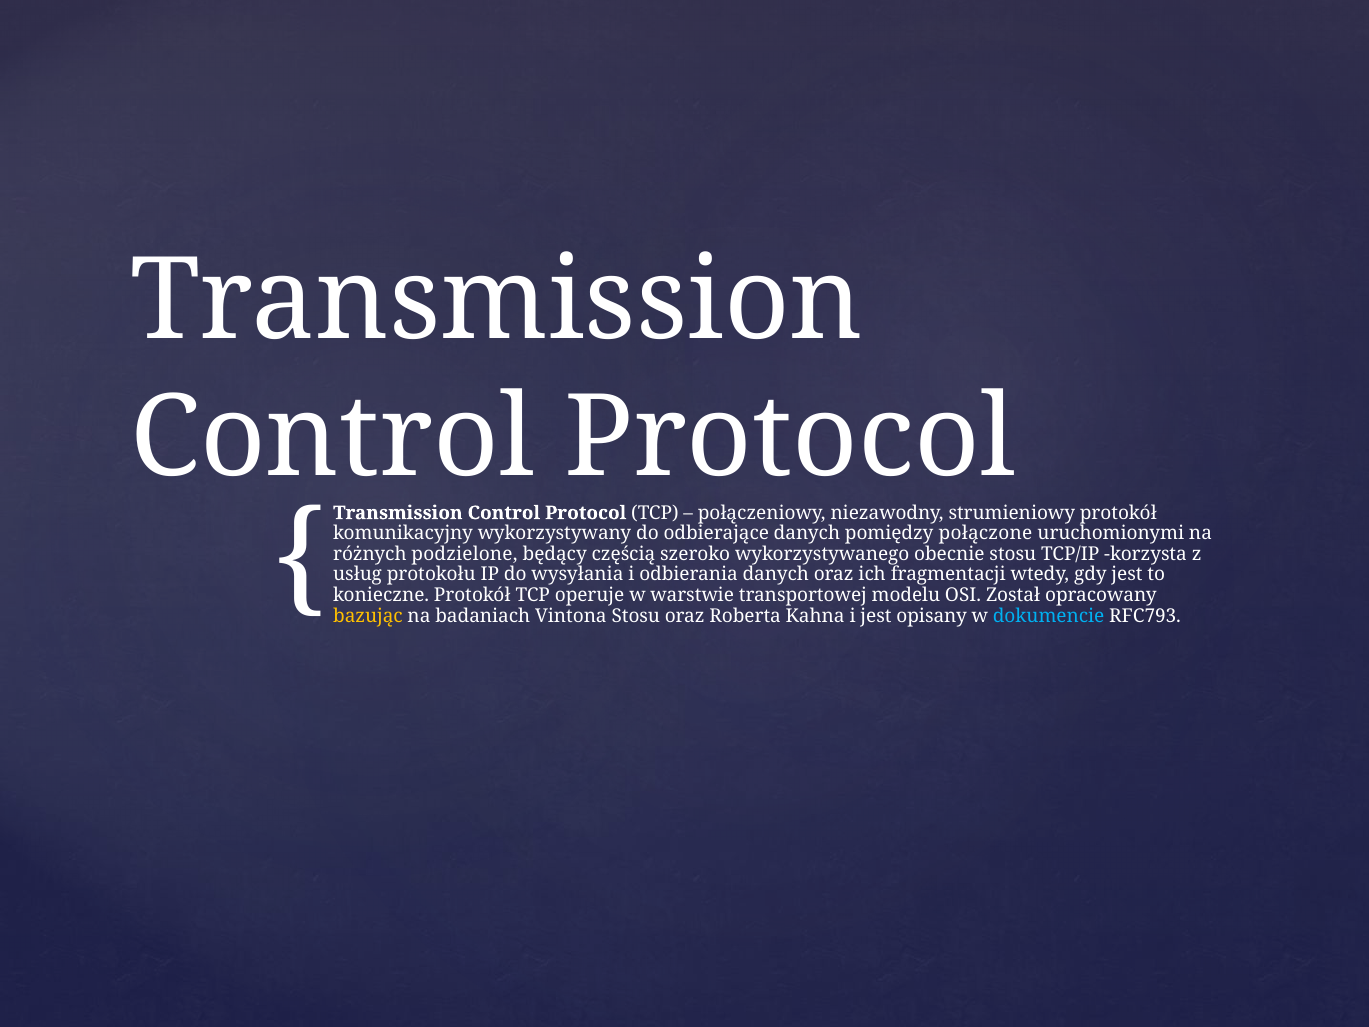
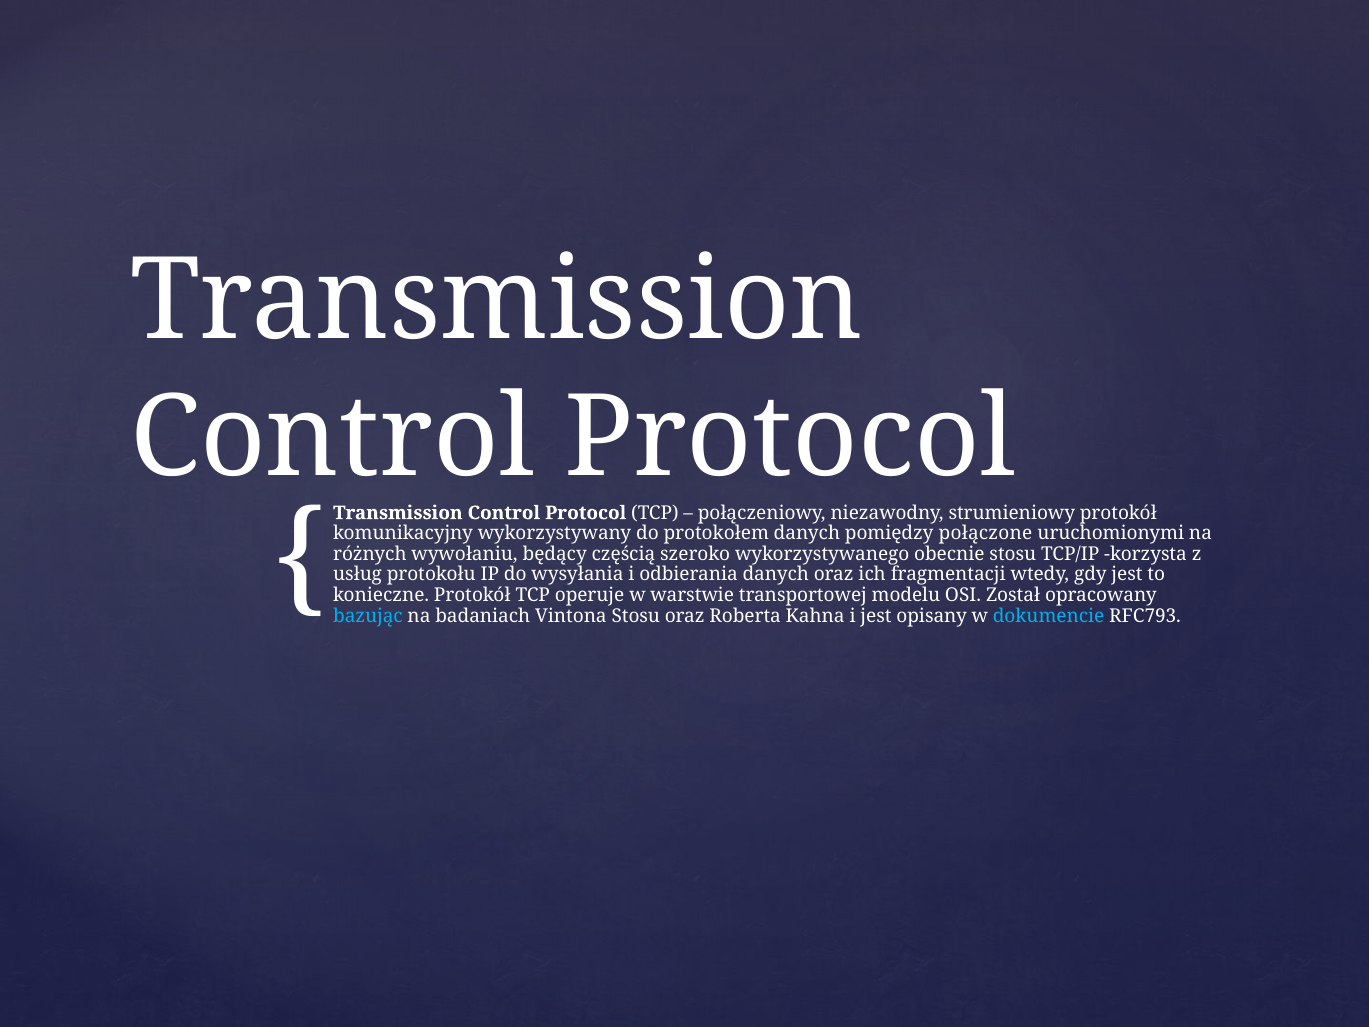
odbierające: odbierające -> protokołem (716, 533)
podzielone: podzielone -> wywołaniu (465, 554)
bazując colour: yellow -> light blue (368, 616)
